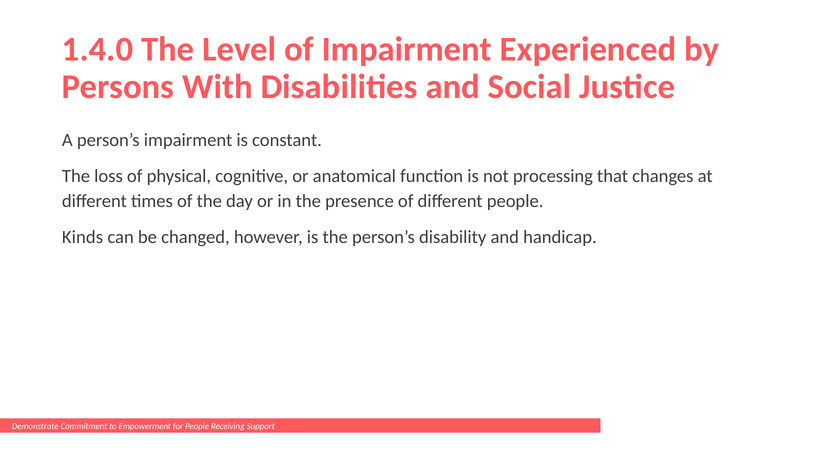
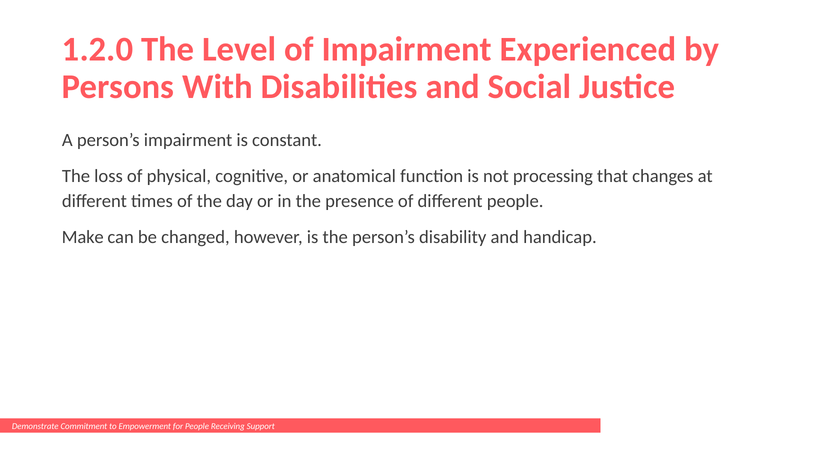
1.4.0: 1.4.0 -> 1.2.0 (98, 50)
Kinds: Kinds -> Make (83, 237)
